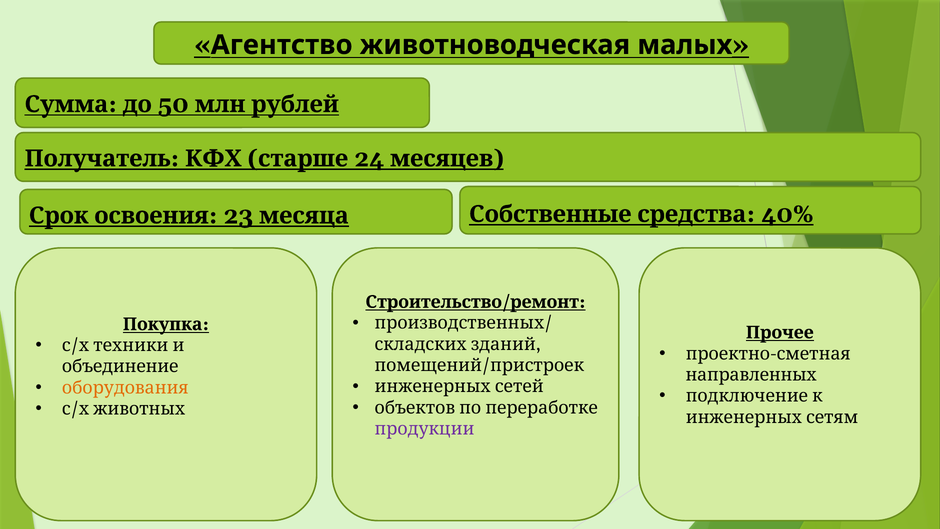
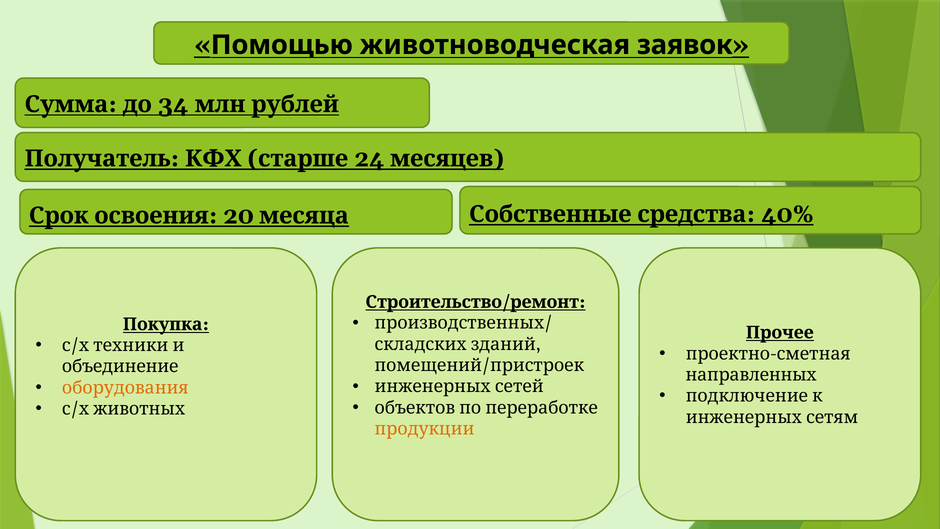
Агентство: Агентство -> Помощью (282, 45)
малых: малых -> заявок (685, 45)
50: 50 -> 34 (173, 104)
23: 23 -> 20 (239, 216)
продукции colour: purple -> orange (425, 429)
